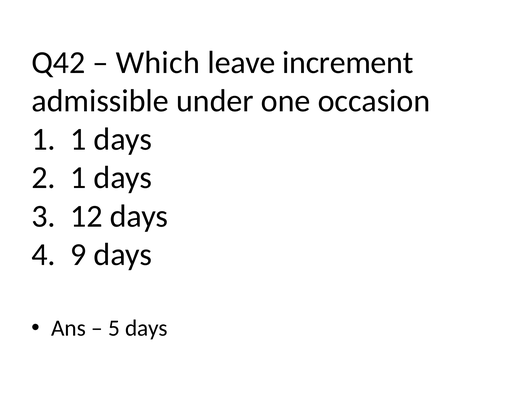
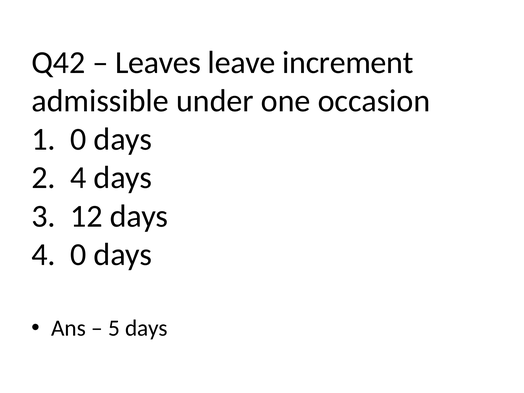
Which: Which -> Leaves (158, 63)
1 1: 1 -> 0 (78, 139)
2 1: 1 -> 4 (78, 178)
4 9: 9 -> 0 (78, 255)
